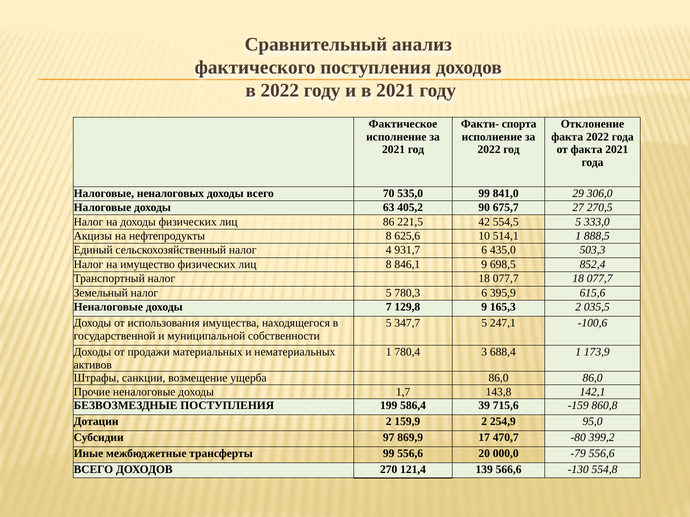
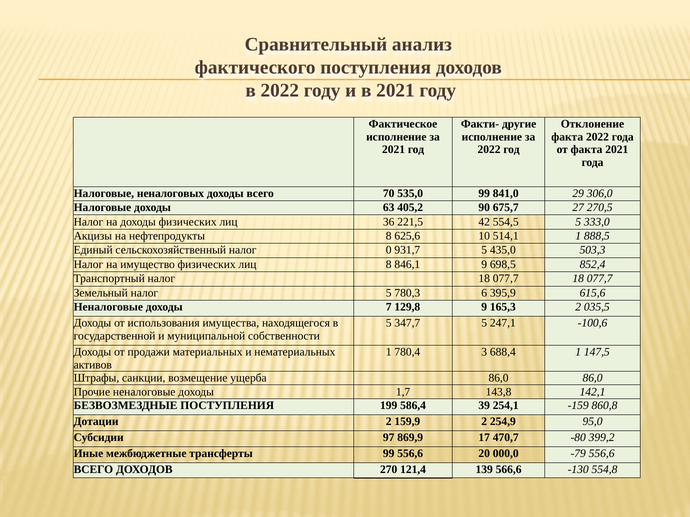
спорта: спорта -> другие (519, 124)
86: 86 -> 36 (389, 222)
4: 4 -> 0 (389, 250)
931,7 6: 6 -> 5 (484, 250)
173,9: 173,9 -> 147,5 (597, 352)
715,6: 715,6 -> 254,1 (506, 406)
